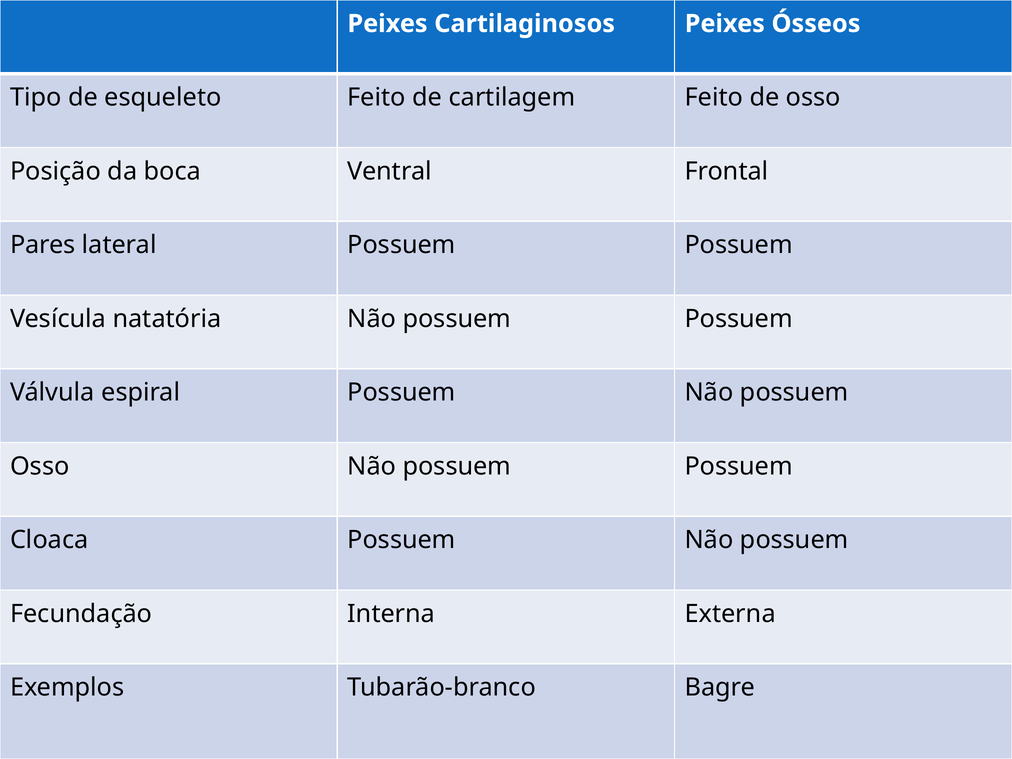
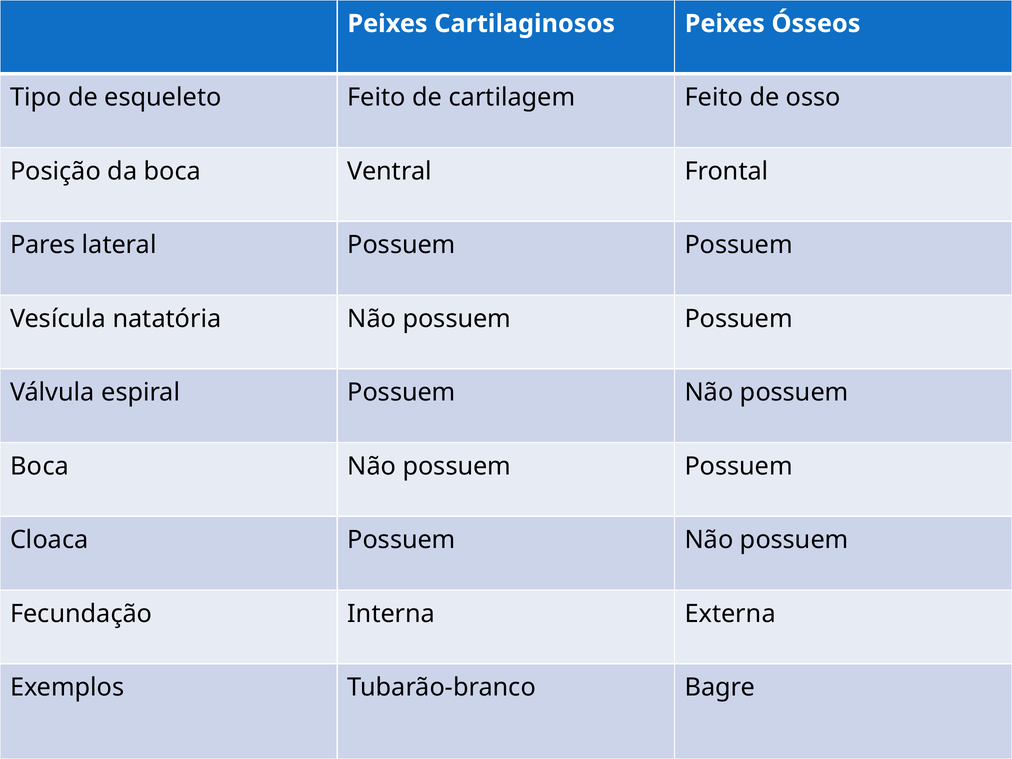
Osso: Osso -> Boca (40, 466)
